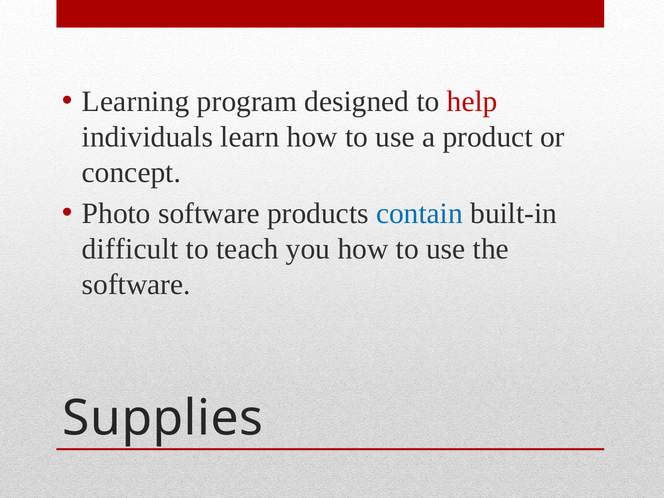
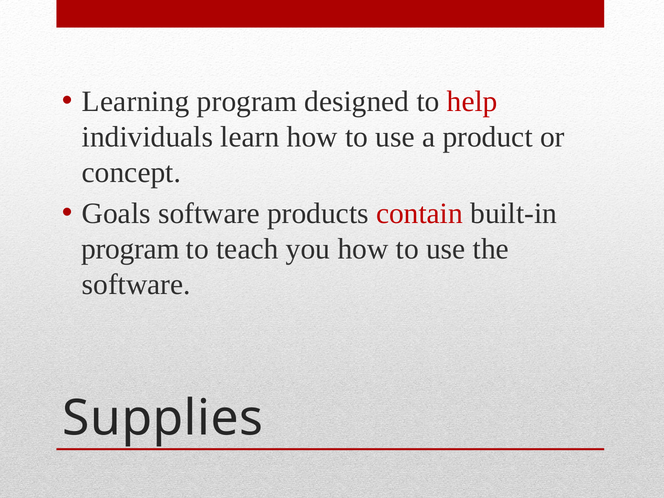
Photo: Photo -> Goals (116, 214)
contain colour: blue -> red (419, 214)
difficult: difficult -> program (130, 249)
